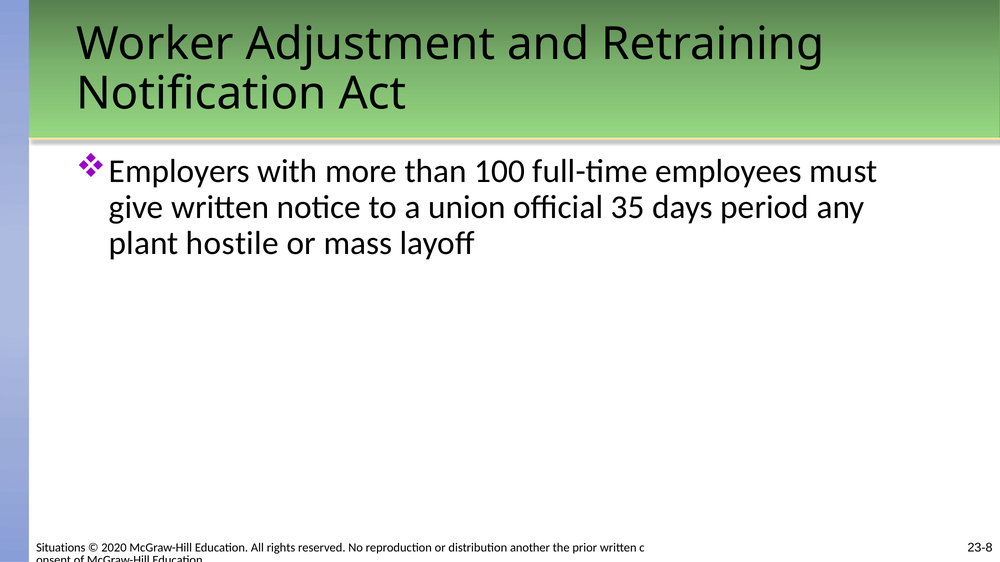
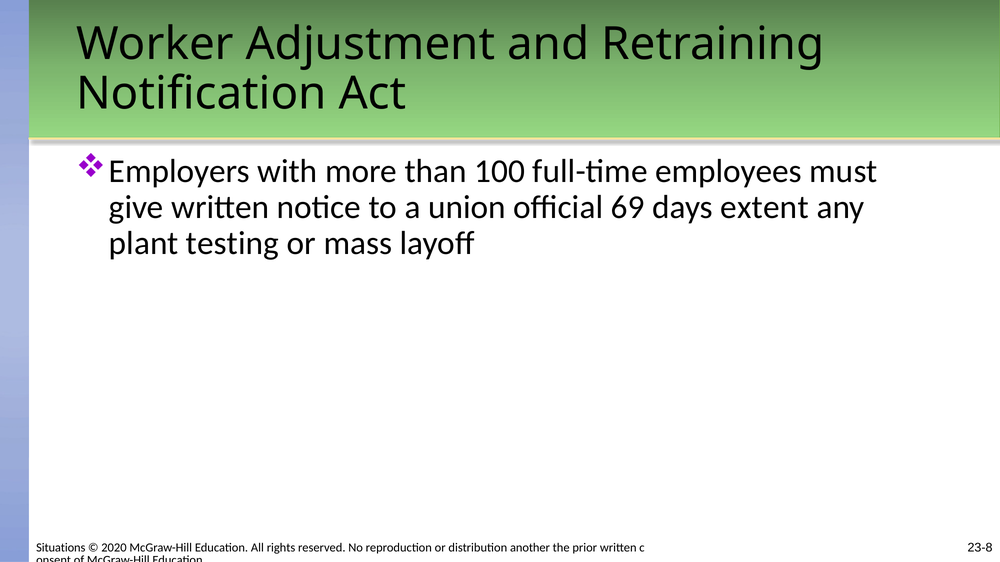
35: 35 -> 69 (628, 207)
period: period -> extent (765, 207)
hostile: hostile -> testing (233, 243)
